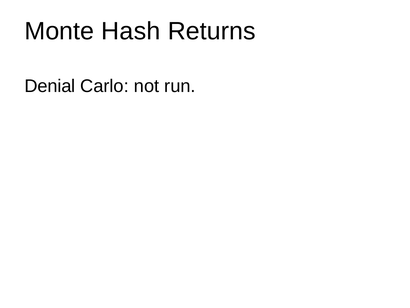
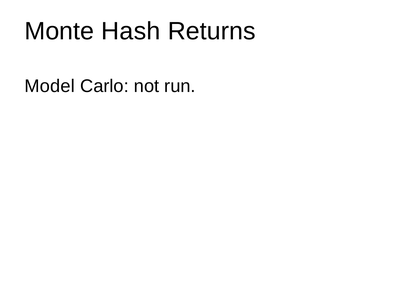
Denial: Denial -> Model (50, 86)
